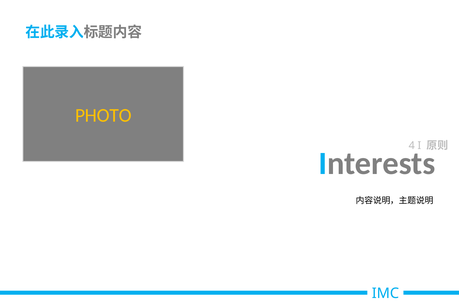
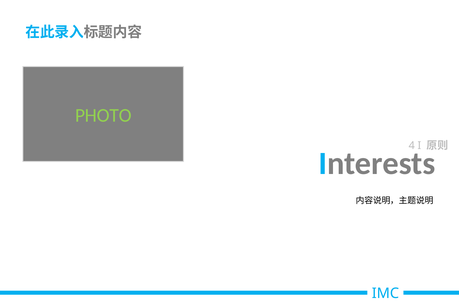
PHOTO colour: yellow -> light green (103, 115)
